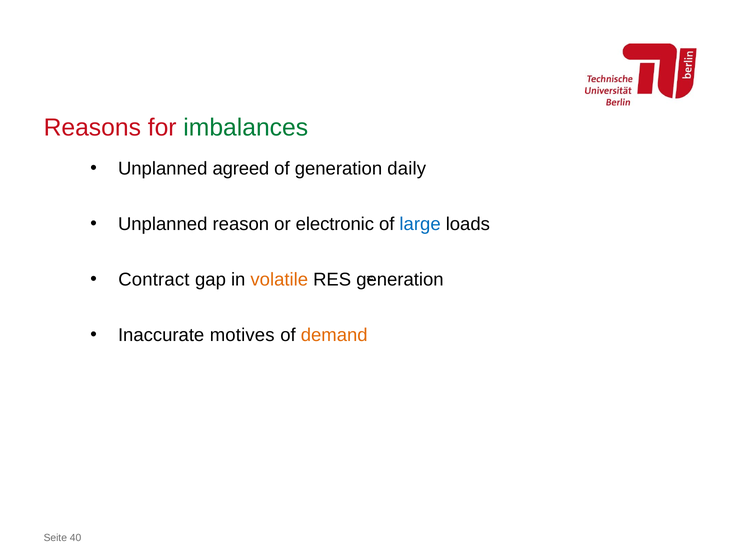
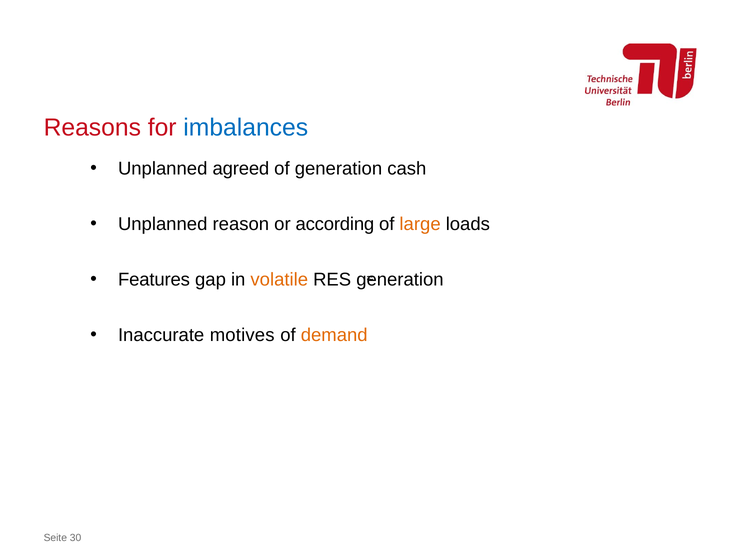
imbalances colour: green -> blue (246, 128)
daily: daily -> cash (407, 169)
electronic: electronic -> according (335, 224)
large colour: blue -> orange (420, 224)
Contract: Contract -> Features (154, 279)
40: 40 -> 30 (76, 538)
